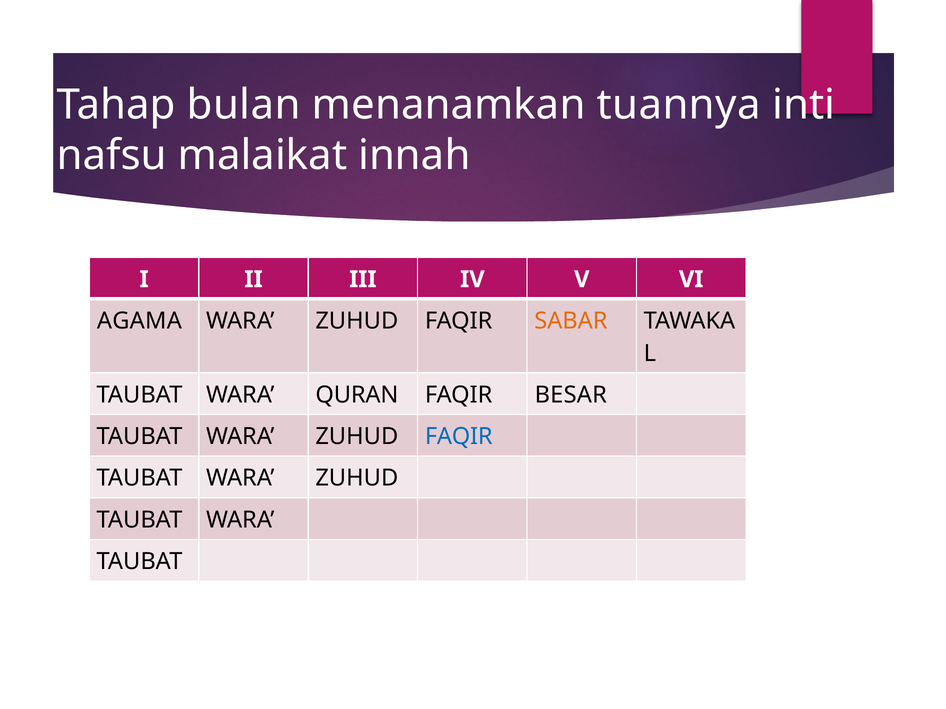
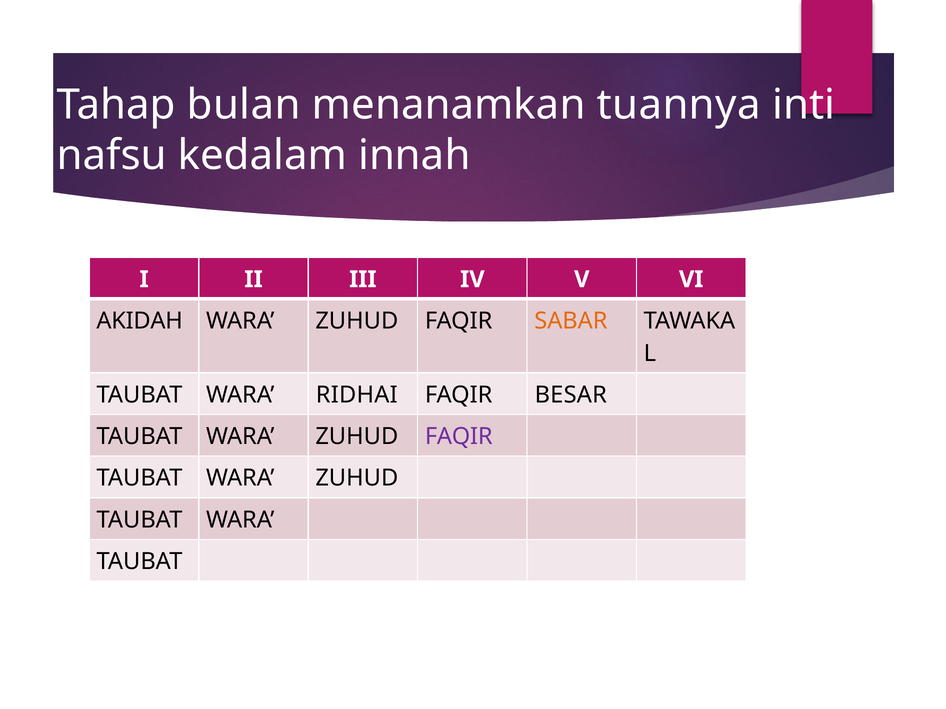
malaikat: malaikat -> kedalam (262, 156)
AGAMA: AGAMA -> AKIDAH (140, 321)
QURAN: QURAN -> RIDHAI (357, 395)
FAQIR colour: blue -> purple (459, 437)
